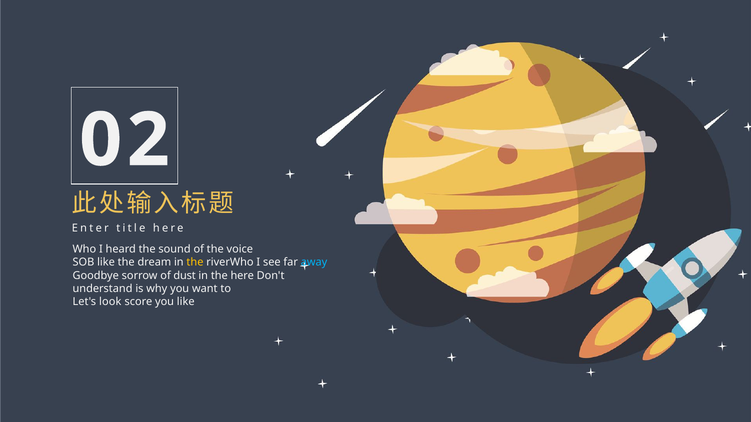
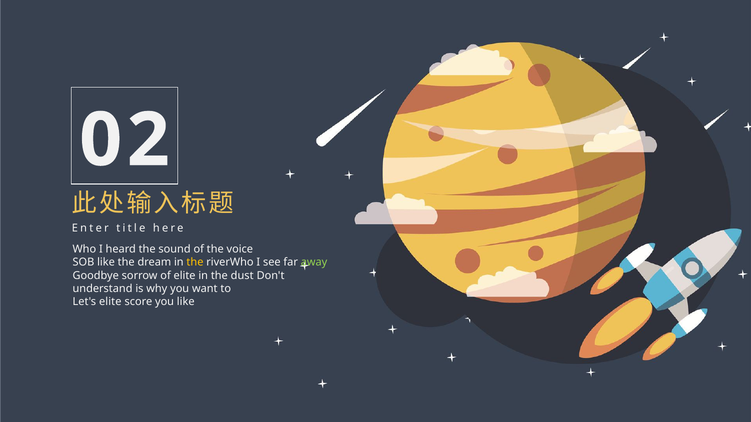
away colour: light blue -> light green (314, 263)
of dust: dust -> elite (185, 276)
the here: here -> dust (242, 276)
Let's look: look -> elite (110, 302)
